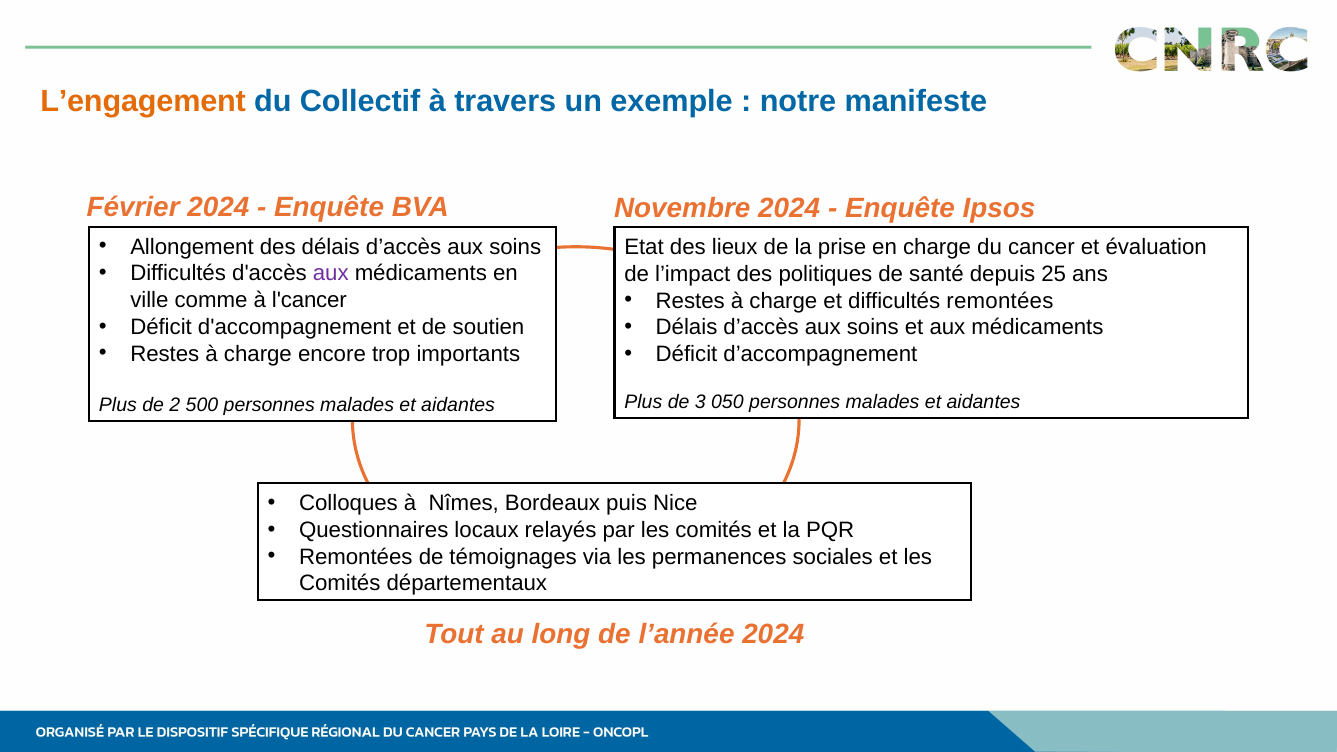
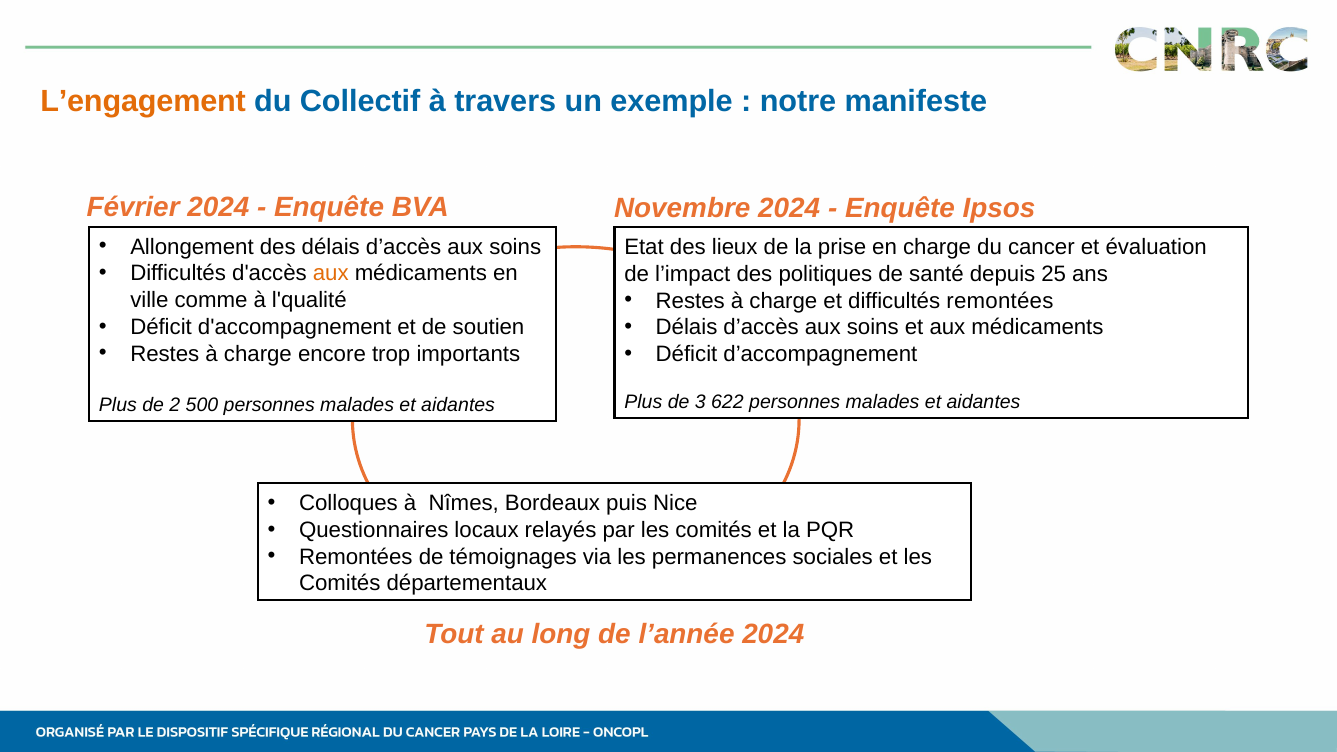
aux colour: purple -> orange (331, 274)
l'cancer: l'cancer -> l'qualité (309, 300)
050: 050 -> 622 (727, 402)
